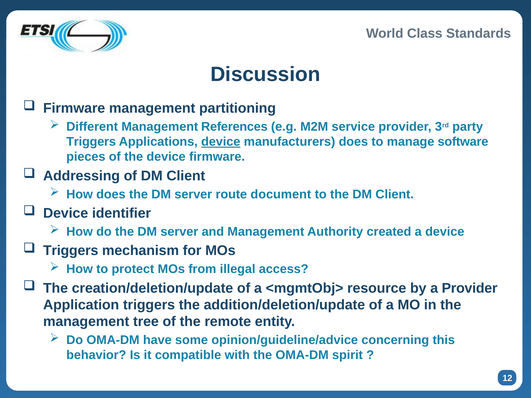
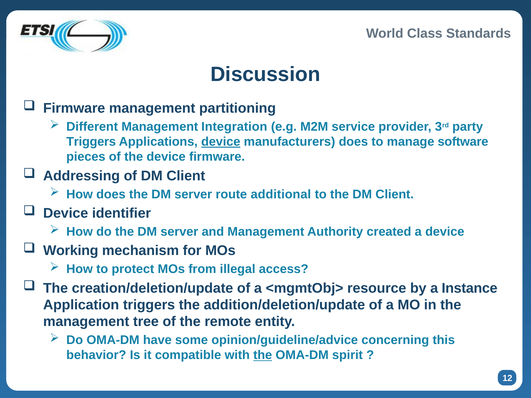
References: References -> Integration (234, 127)
document: document -> additional (281, 194)
Triggers: Triggers -> Working (71, 251)
a Provider: Provider -> Instance (470, 288)
the underline: none -> present (263, 355)
